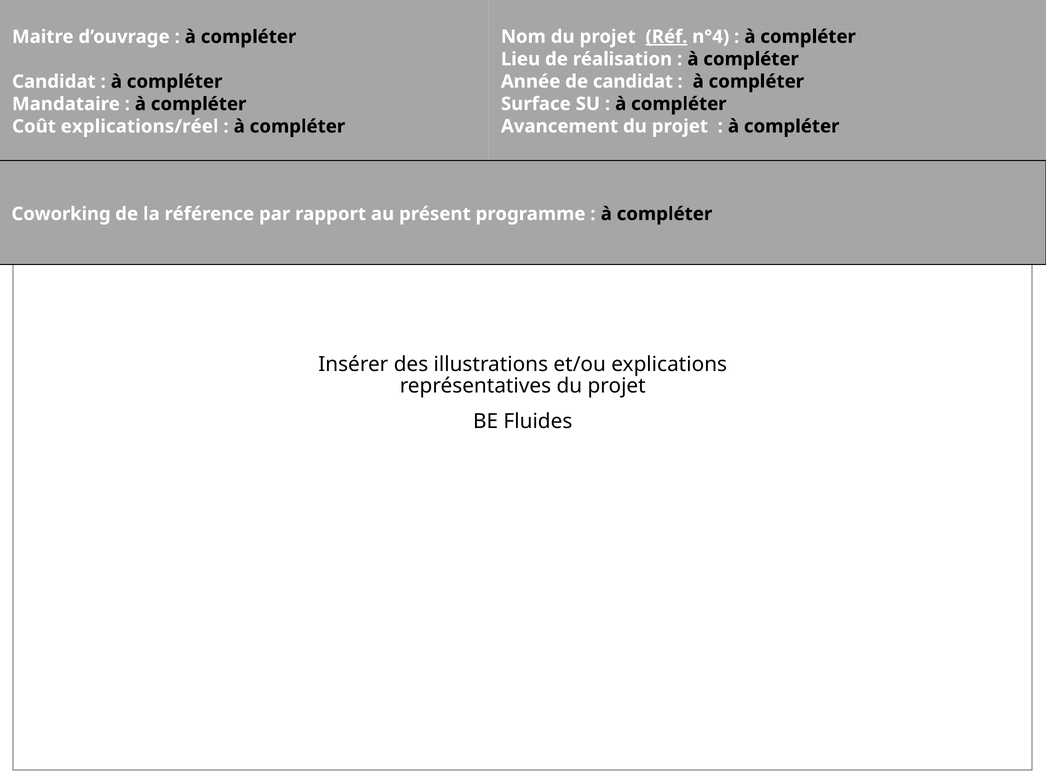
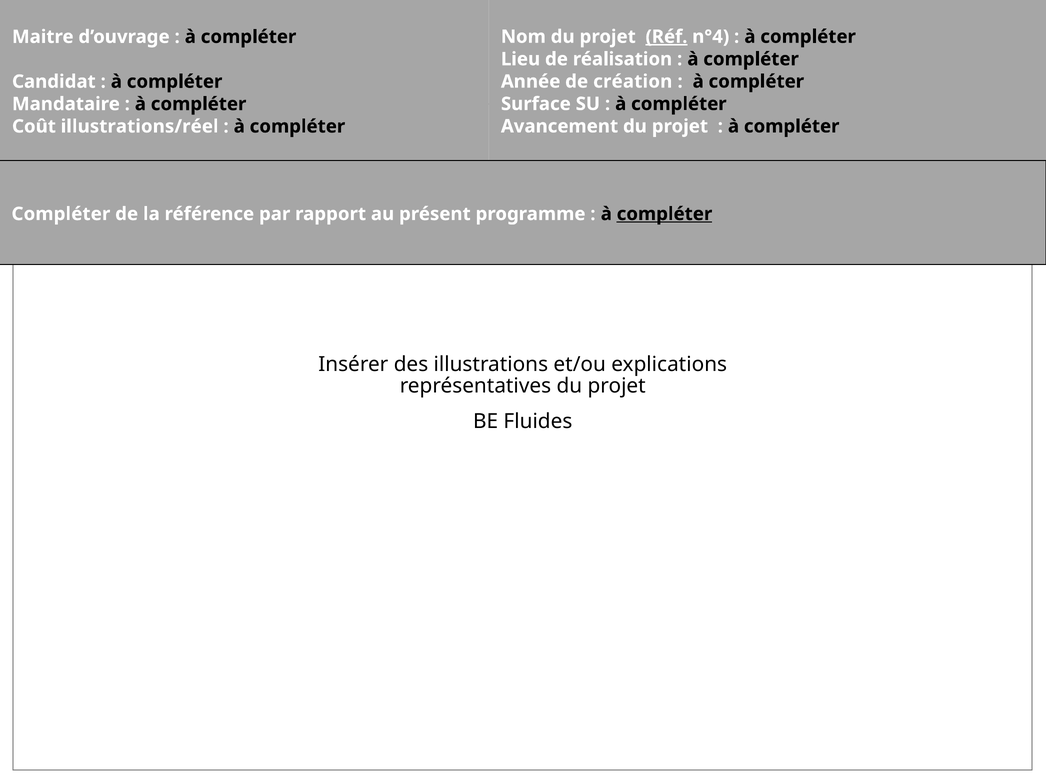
de candidat: candidat -> création (633, 82)
explications/réel: explications/réel -> illustrations/réel (140, 126)
Coworking: Coworking -> Compléter (61, 214)
compléter underline: none -> present (664, 214)
